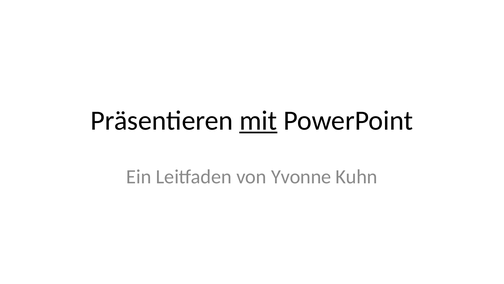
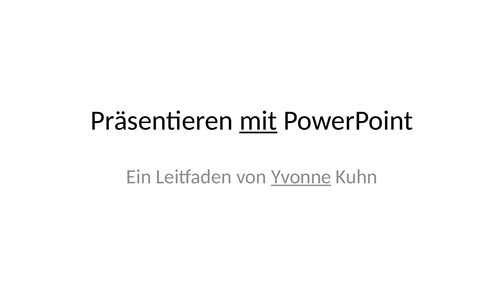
Yvonne underline: none -> present (301, 176)
